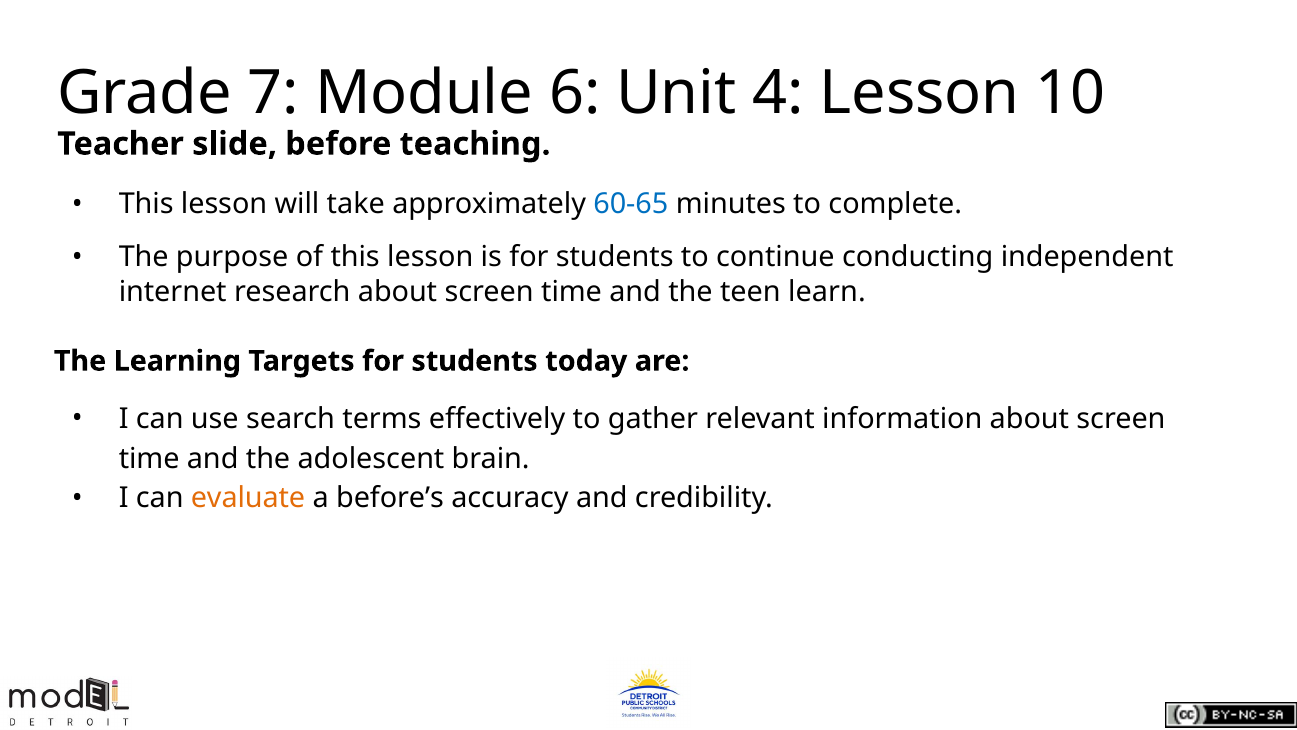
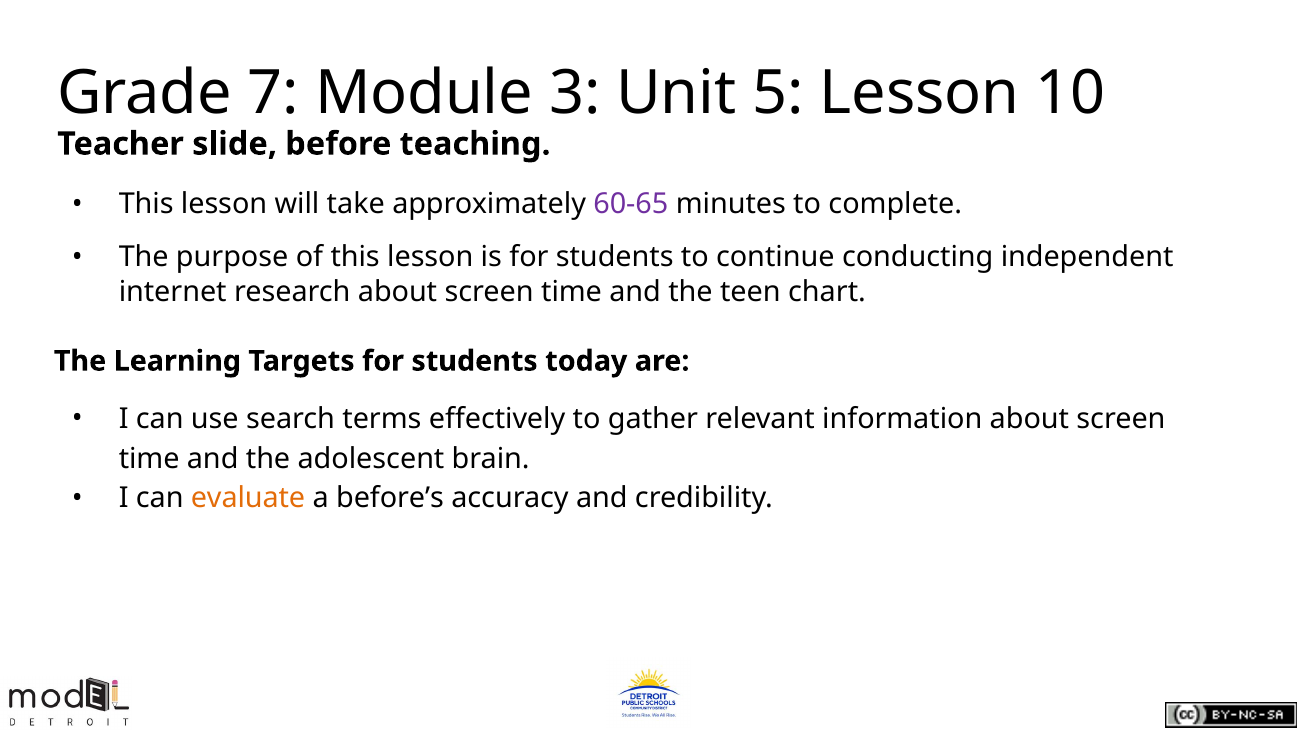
6: 6 -> 3 (575, 93)
4: 4 -> 5 (778, 93)
60-65 colour: blue -> purple (631, 204)
learn: learn -> chart (827, 292)
